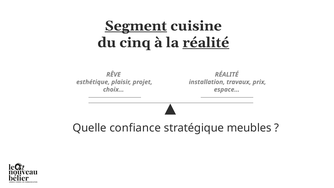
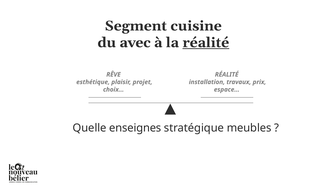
Segment underline: present -> none (136, 26)
cinq: cinq -> avec (135, 43)
confiance: confiance -> enseignes (135, 128)
